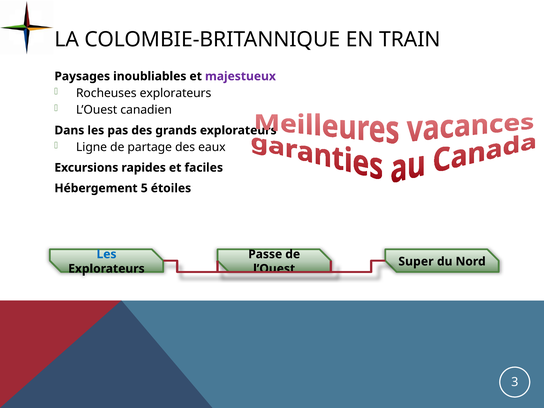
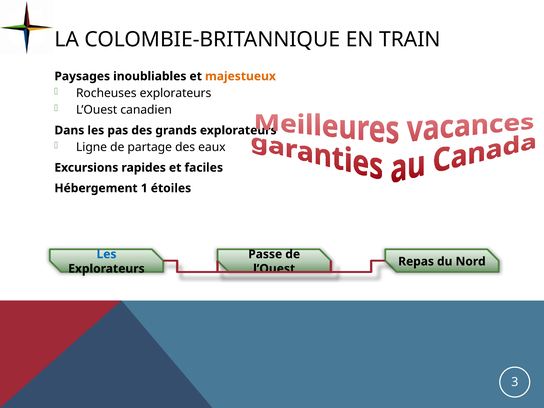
majestueux colour: purple -> orange (240, 76)
5: 5 -> 1 (144, 188)
Super: Super -> Repas (416, 261)
